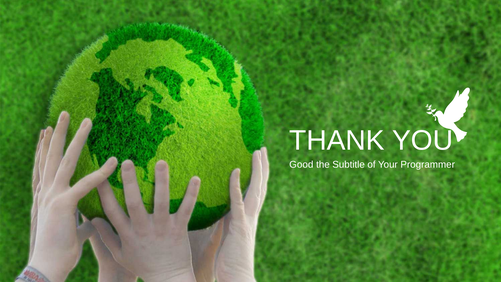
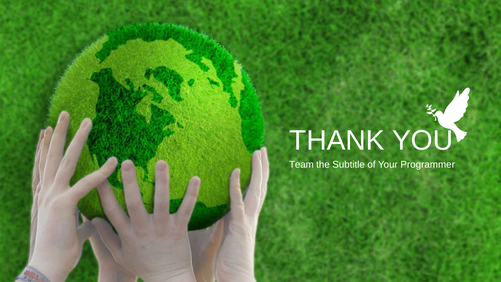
Good: Good -> Team (301, 165)
